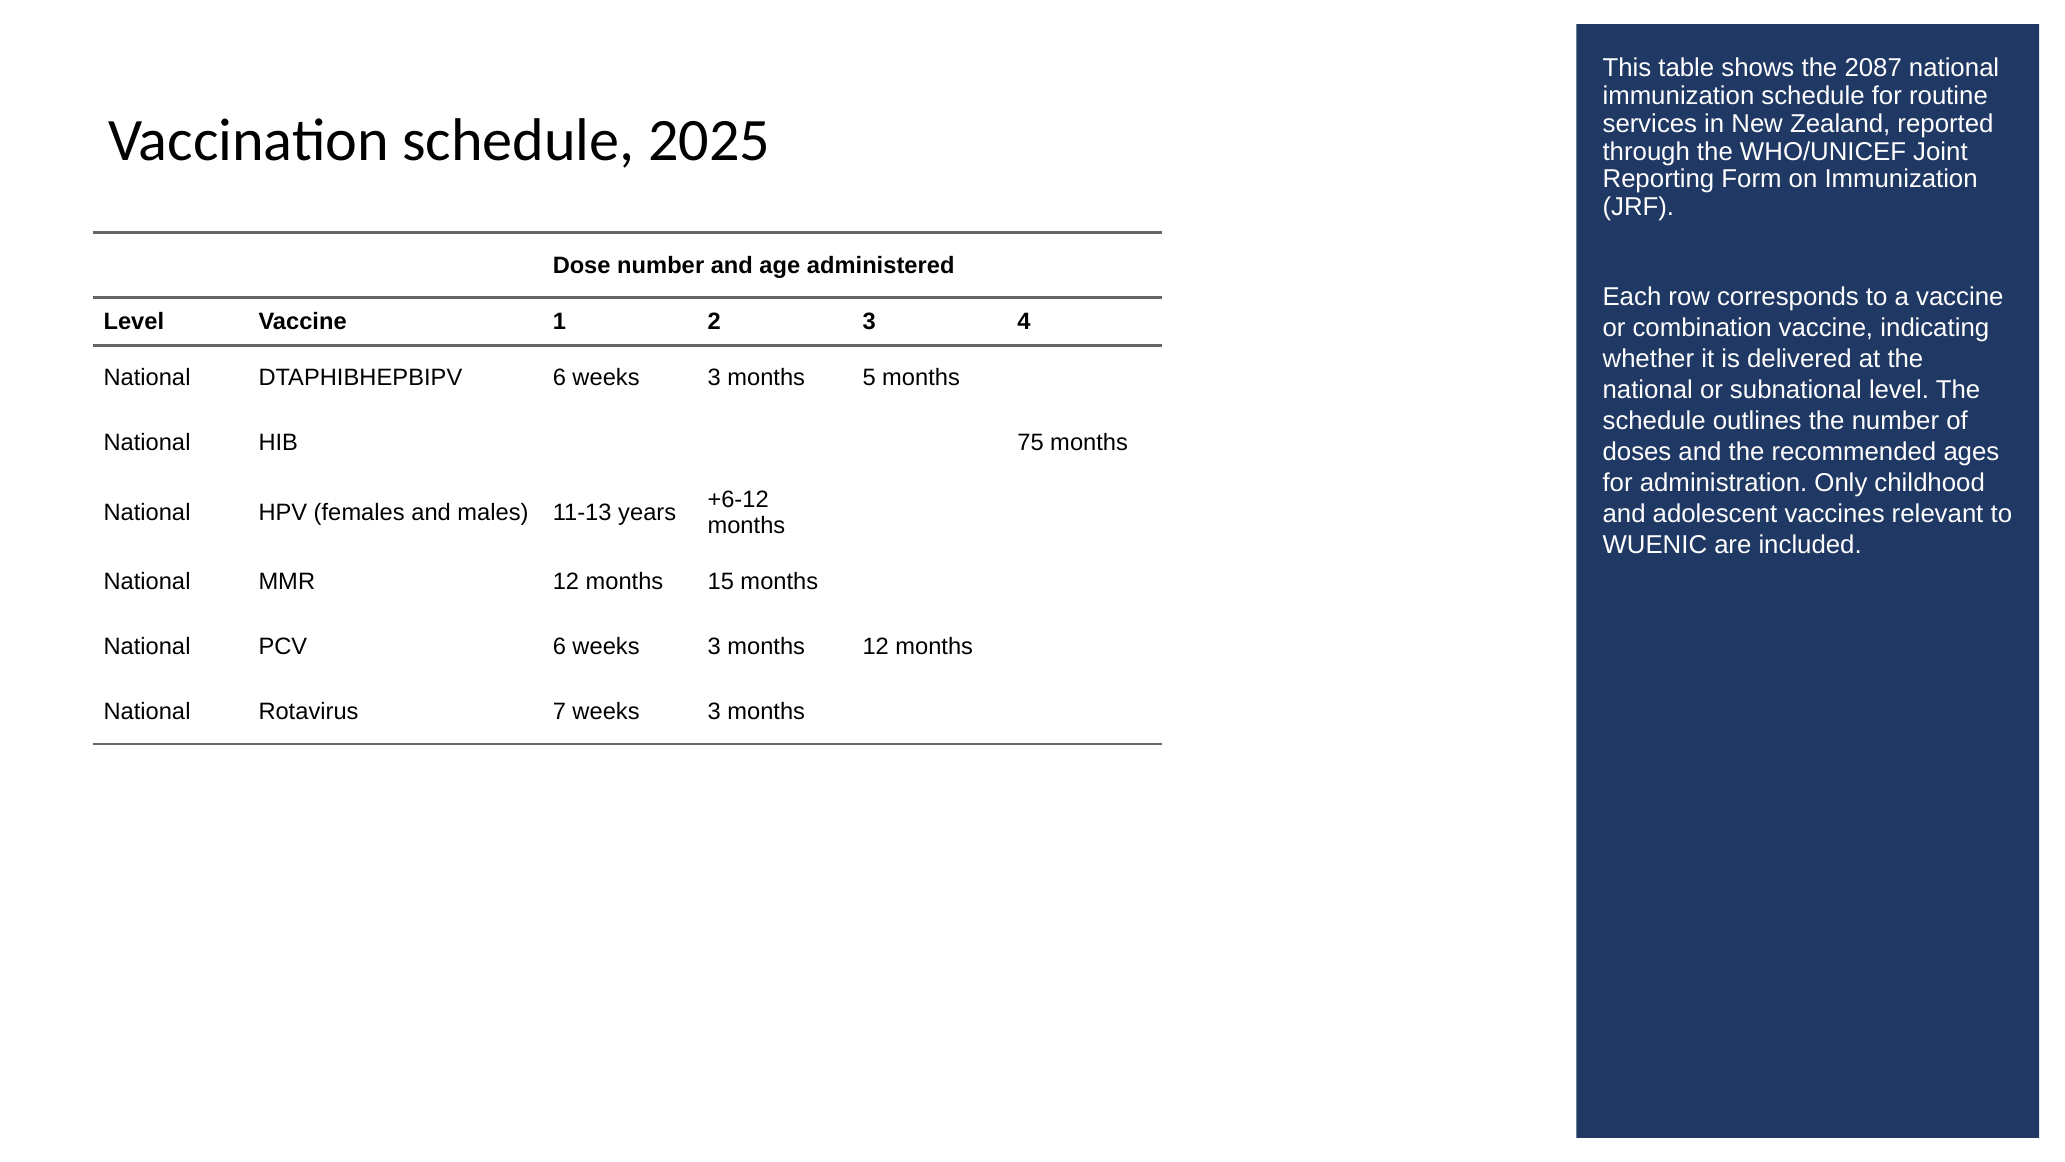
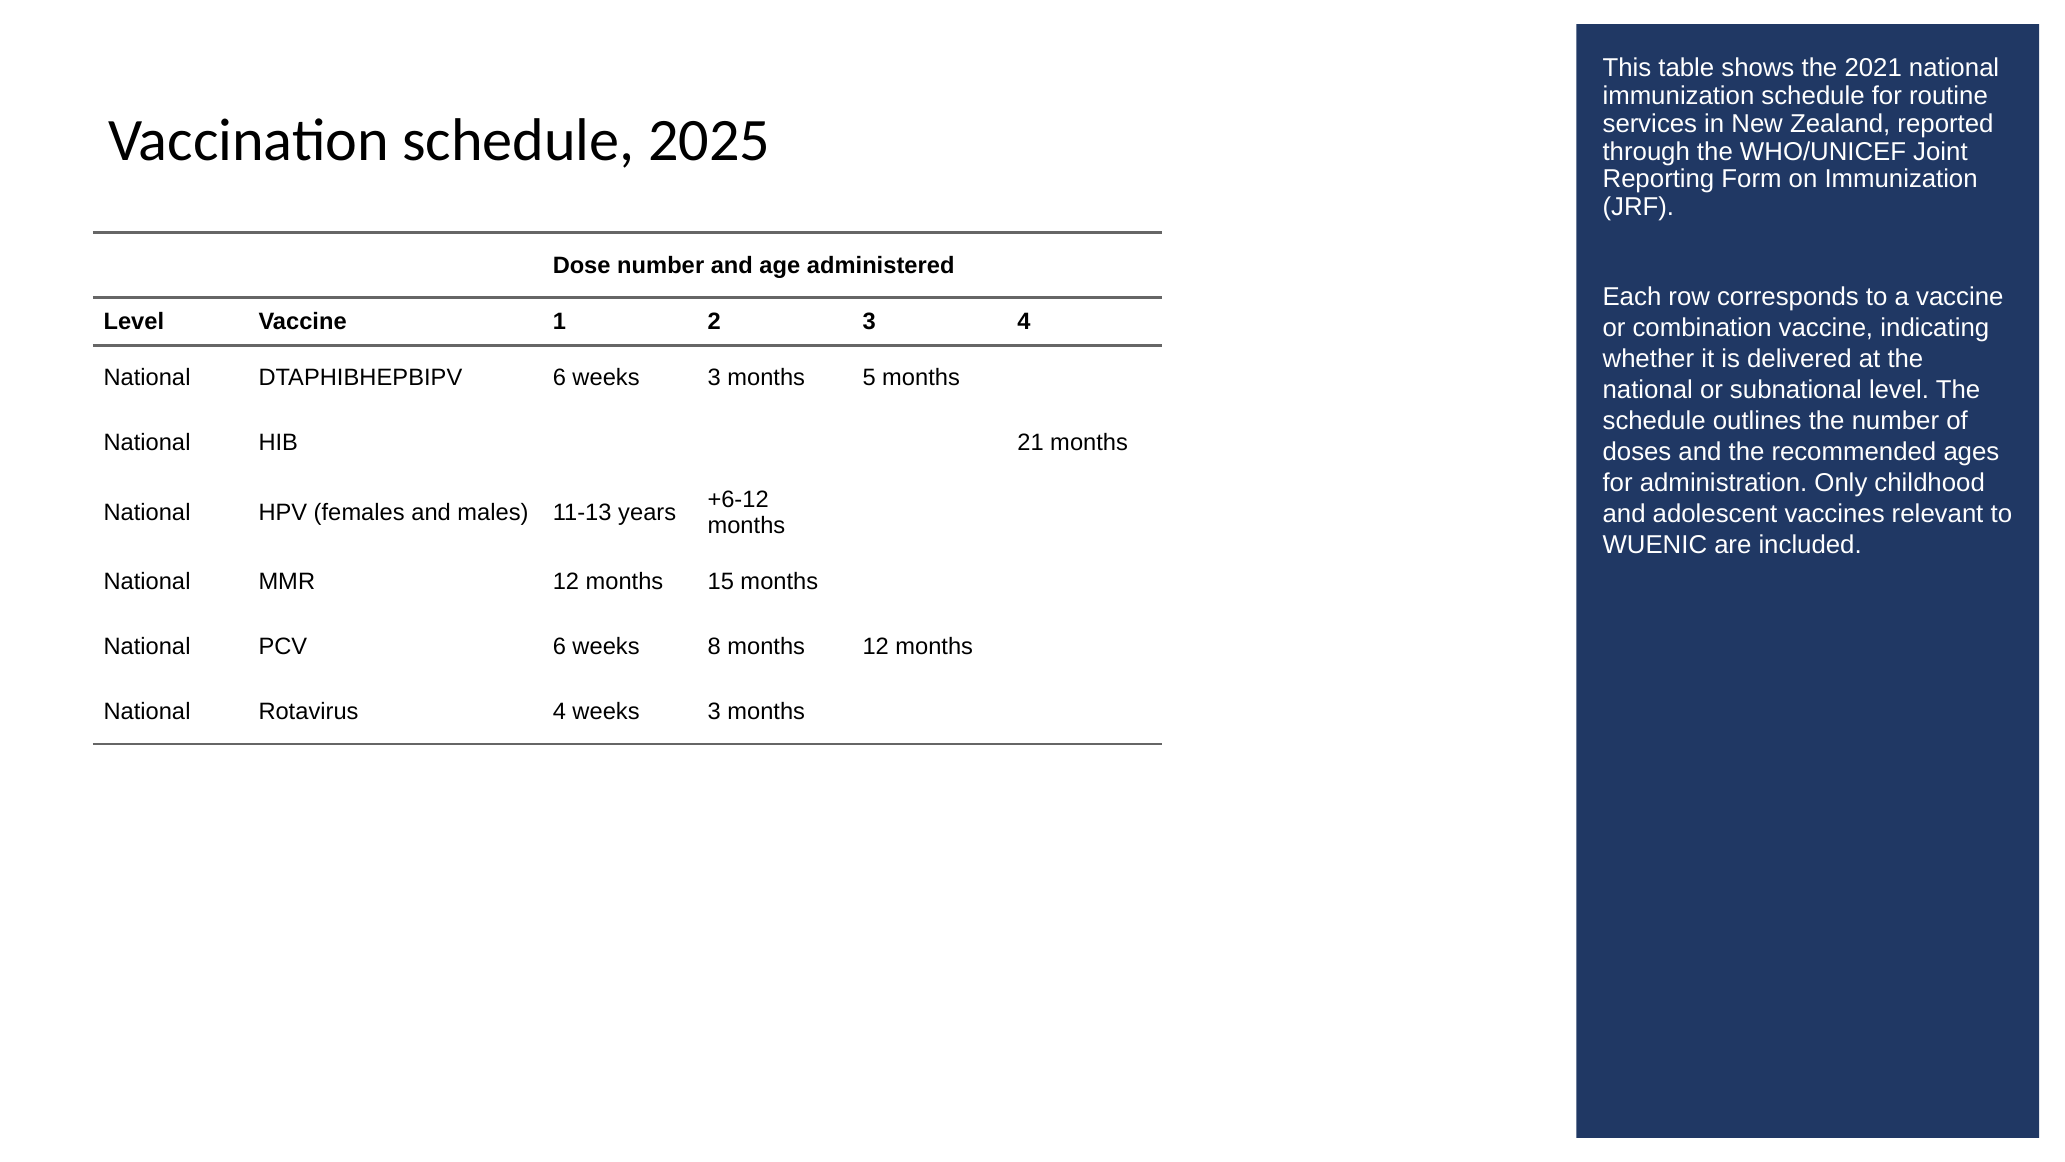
2087: 2087 -> 2021 (1873, 68)
75: 75 -> 21 (1031, 443)
PCV 6 weeks 3: 3 -> 8 (714, 647)
Rotavirus 7: 7 -> 4 (559, 712)
